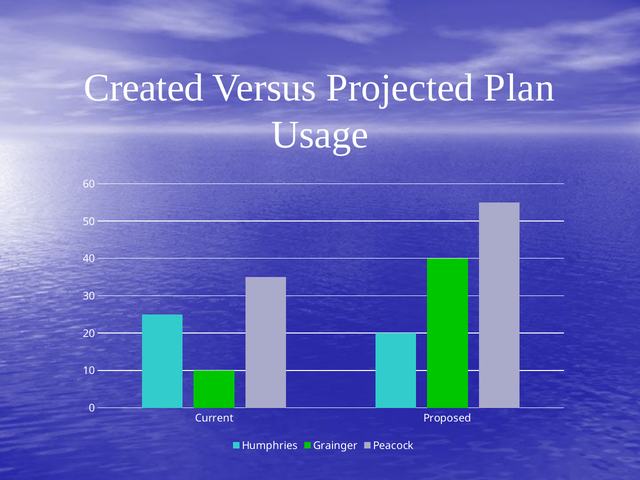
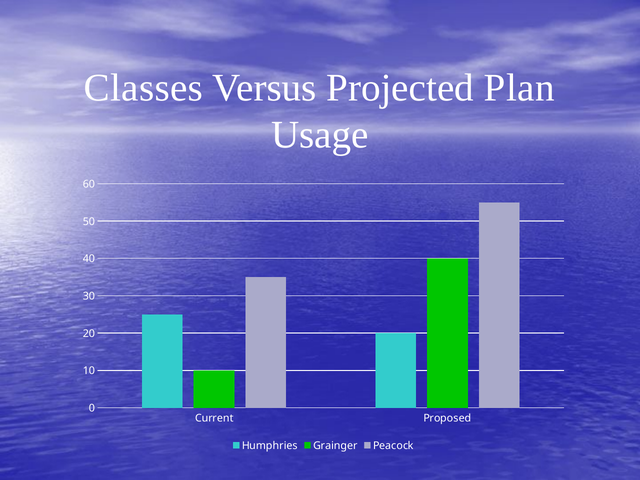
Created: Created -> Classes (143, 88)
